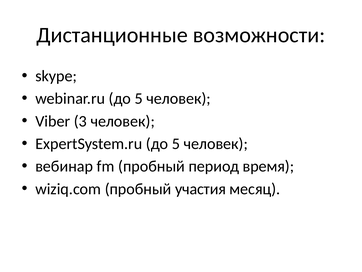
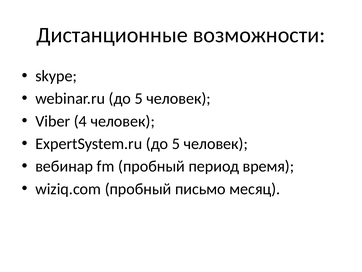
3: 3 -> 4 (80, 121)
участия: участия -> письмо (200, 189)
